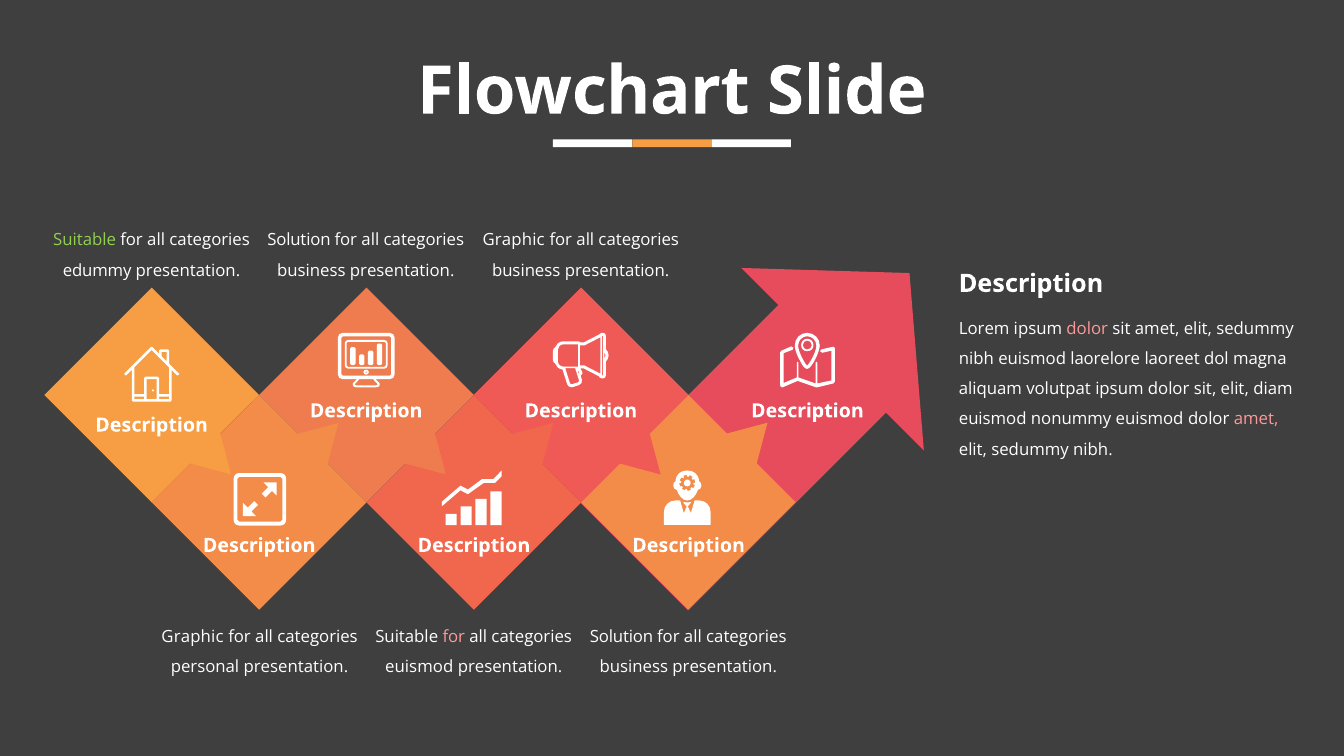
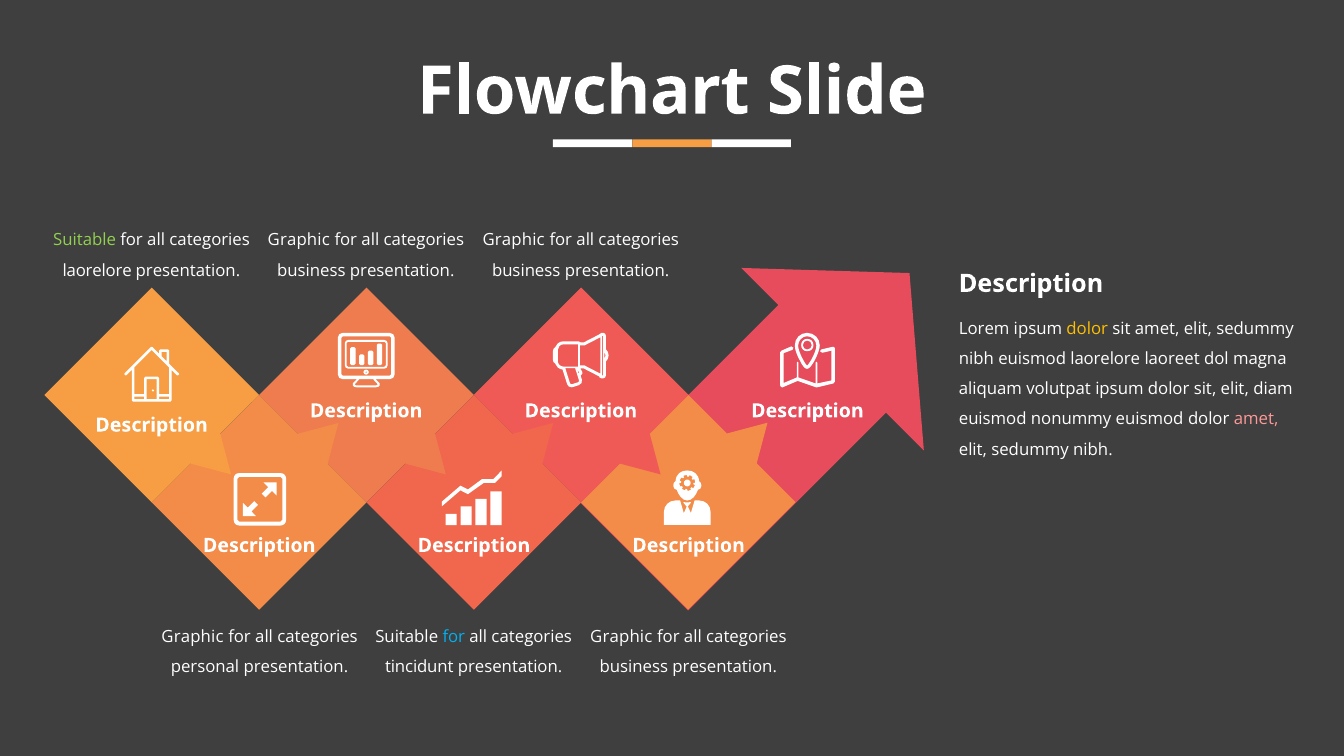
Solution: Solution -> Graphic (299, 240)
edummy: edummy -> laorelore (97, 271)
dolor colour: pink -> yellow (1087, 329)
for colour: pink -> light blue (454, 637)
Solution: Solution -> Graphic (621, 637)
euismod: euismod -> tincidunt (419, 667)
